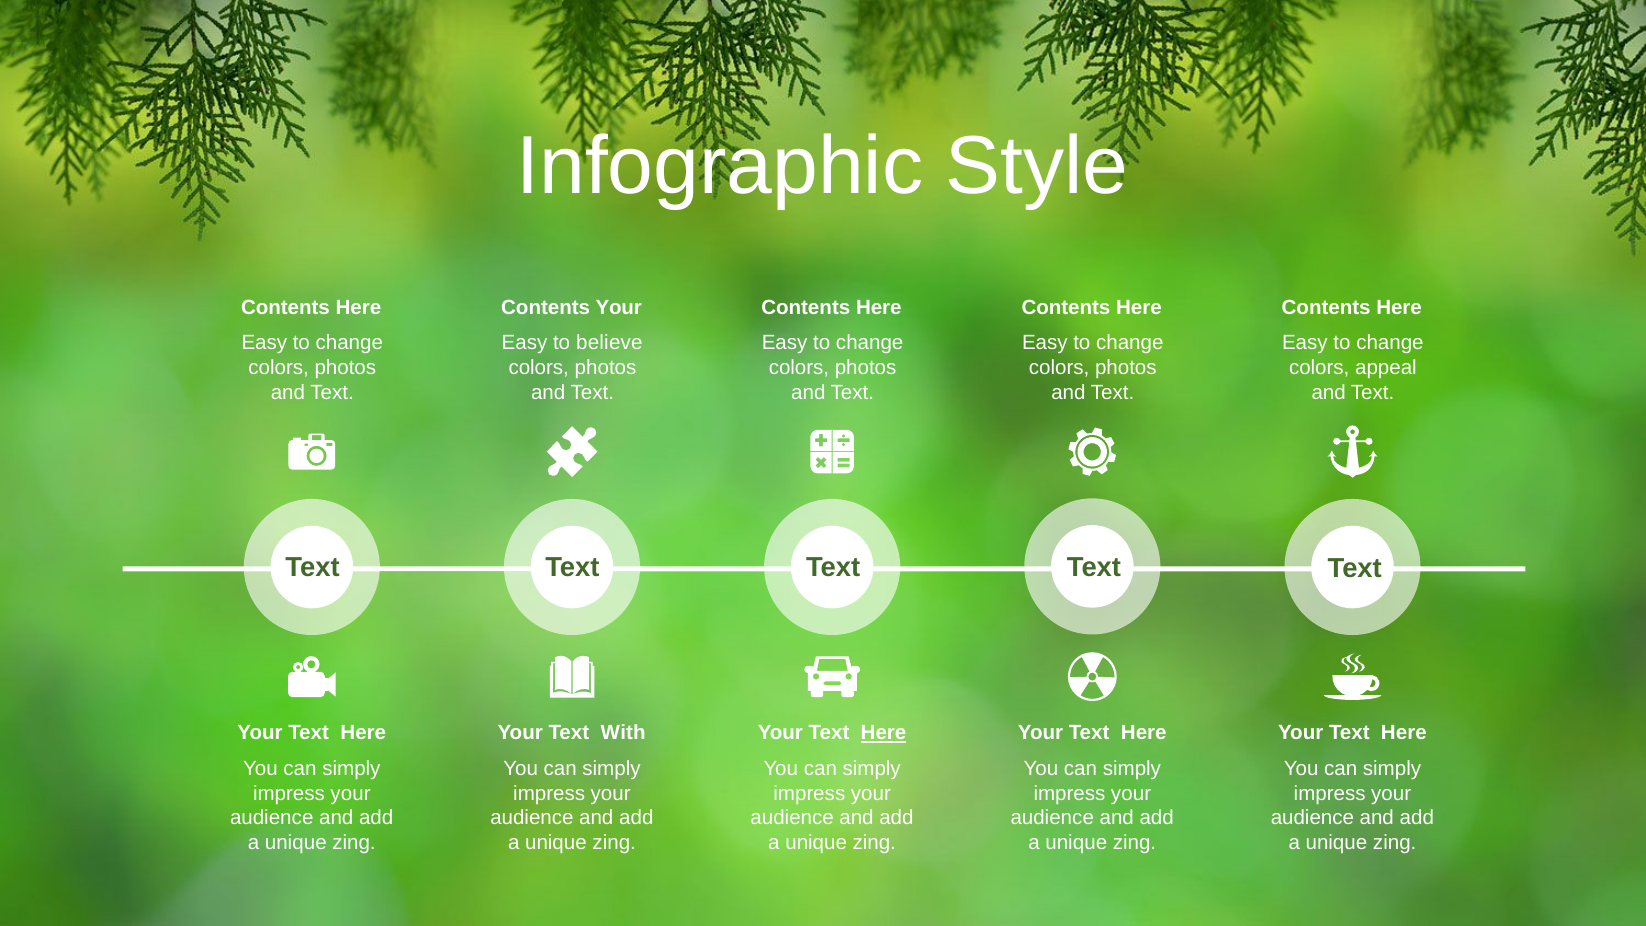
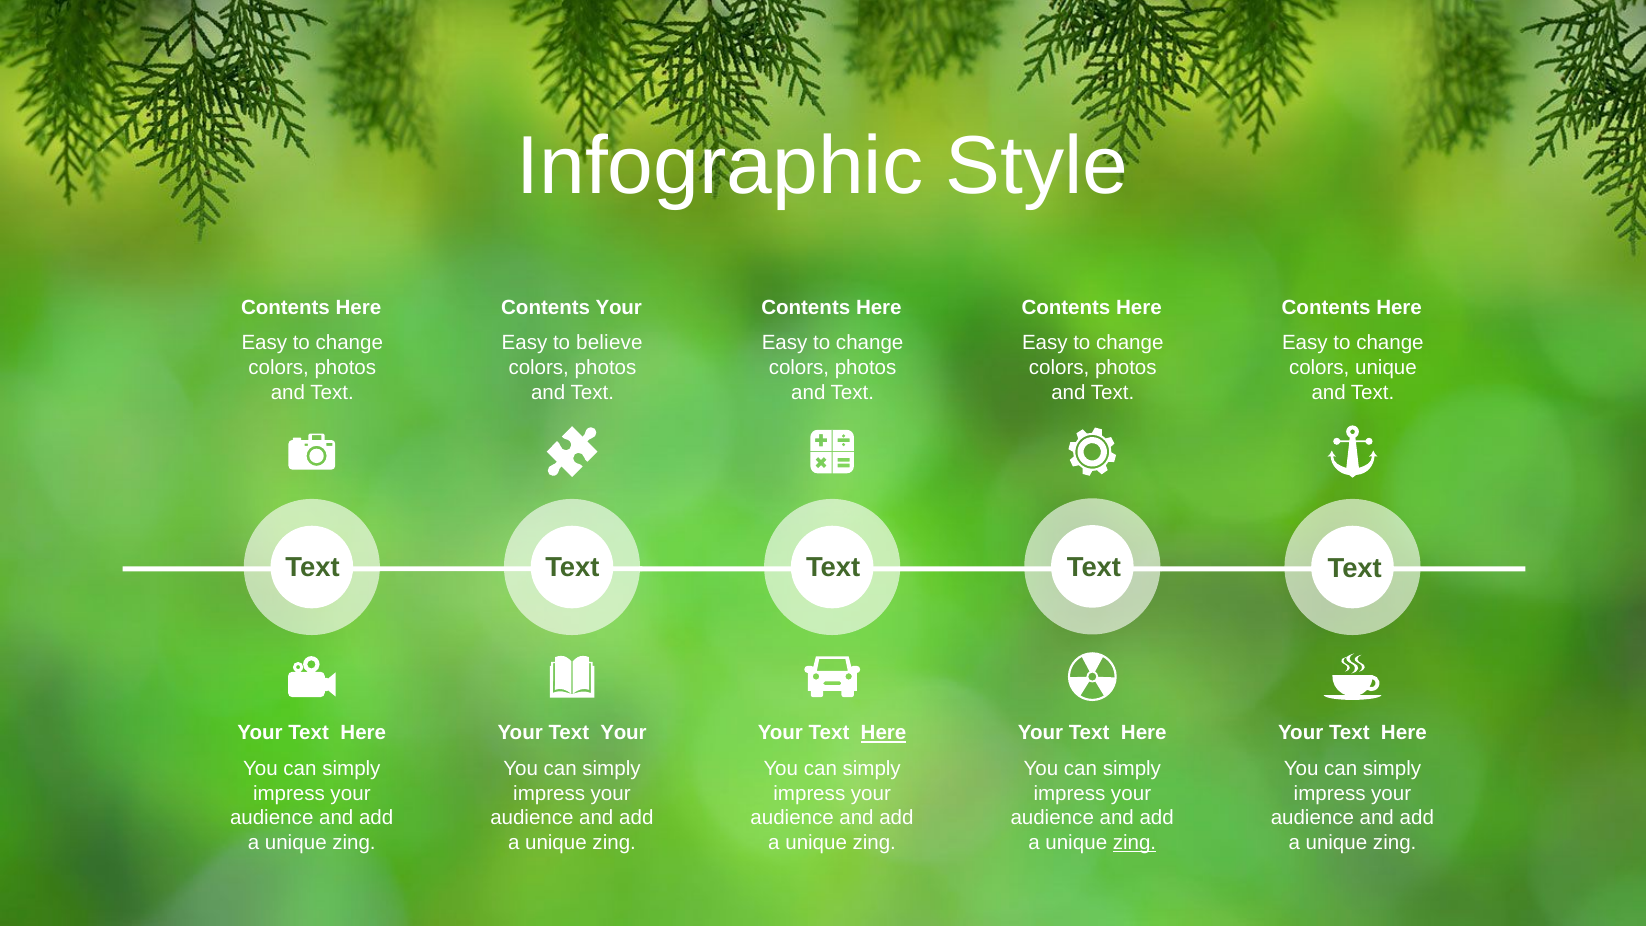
colors appeal: appeal -> unique (1386, 368)
Your Text With: With -> Your (623, 733)
zing underline: none -> present (1134, 843)
